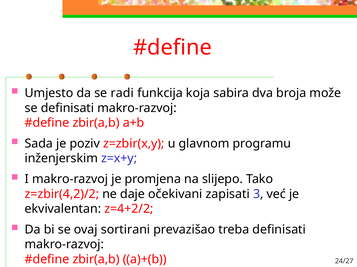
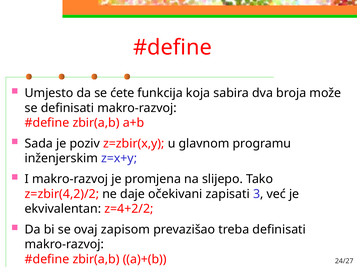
radi: radi -> ćete (122, 93)
sortirani: sortirani -> zapisom (125, 230)
